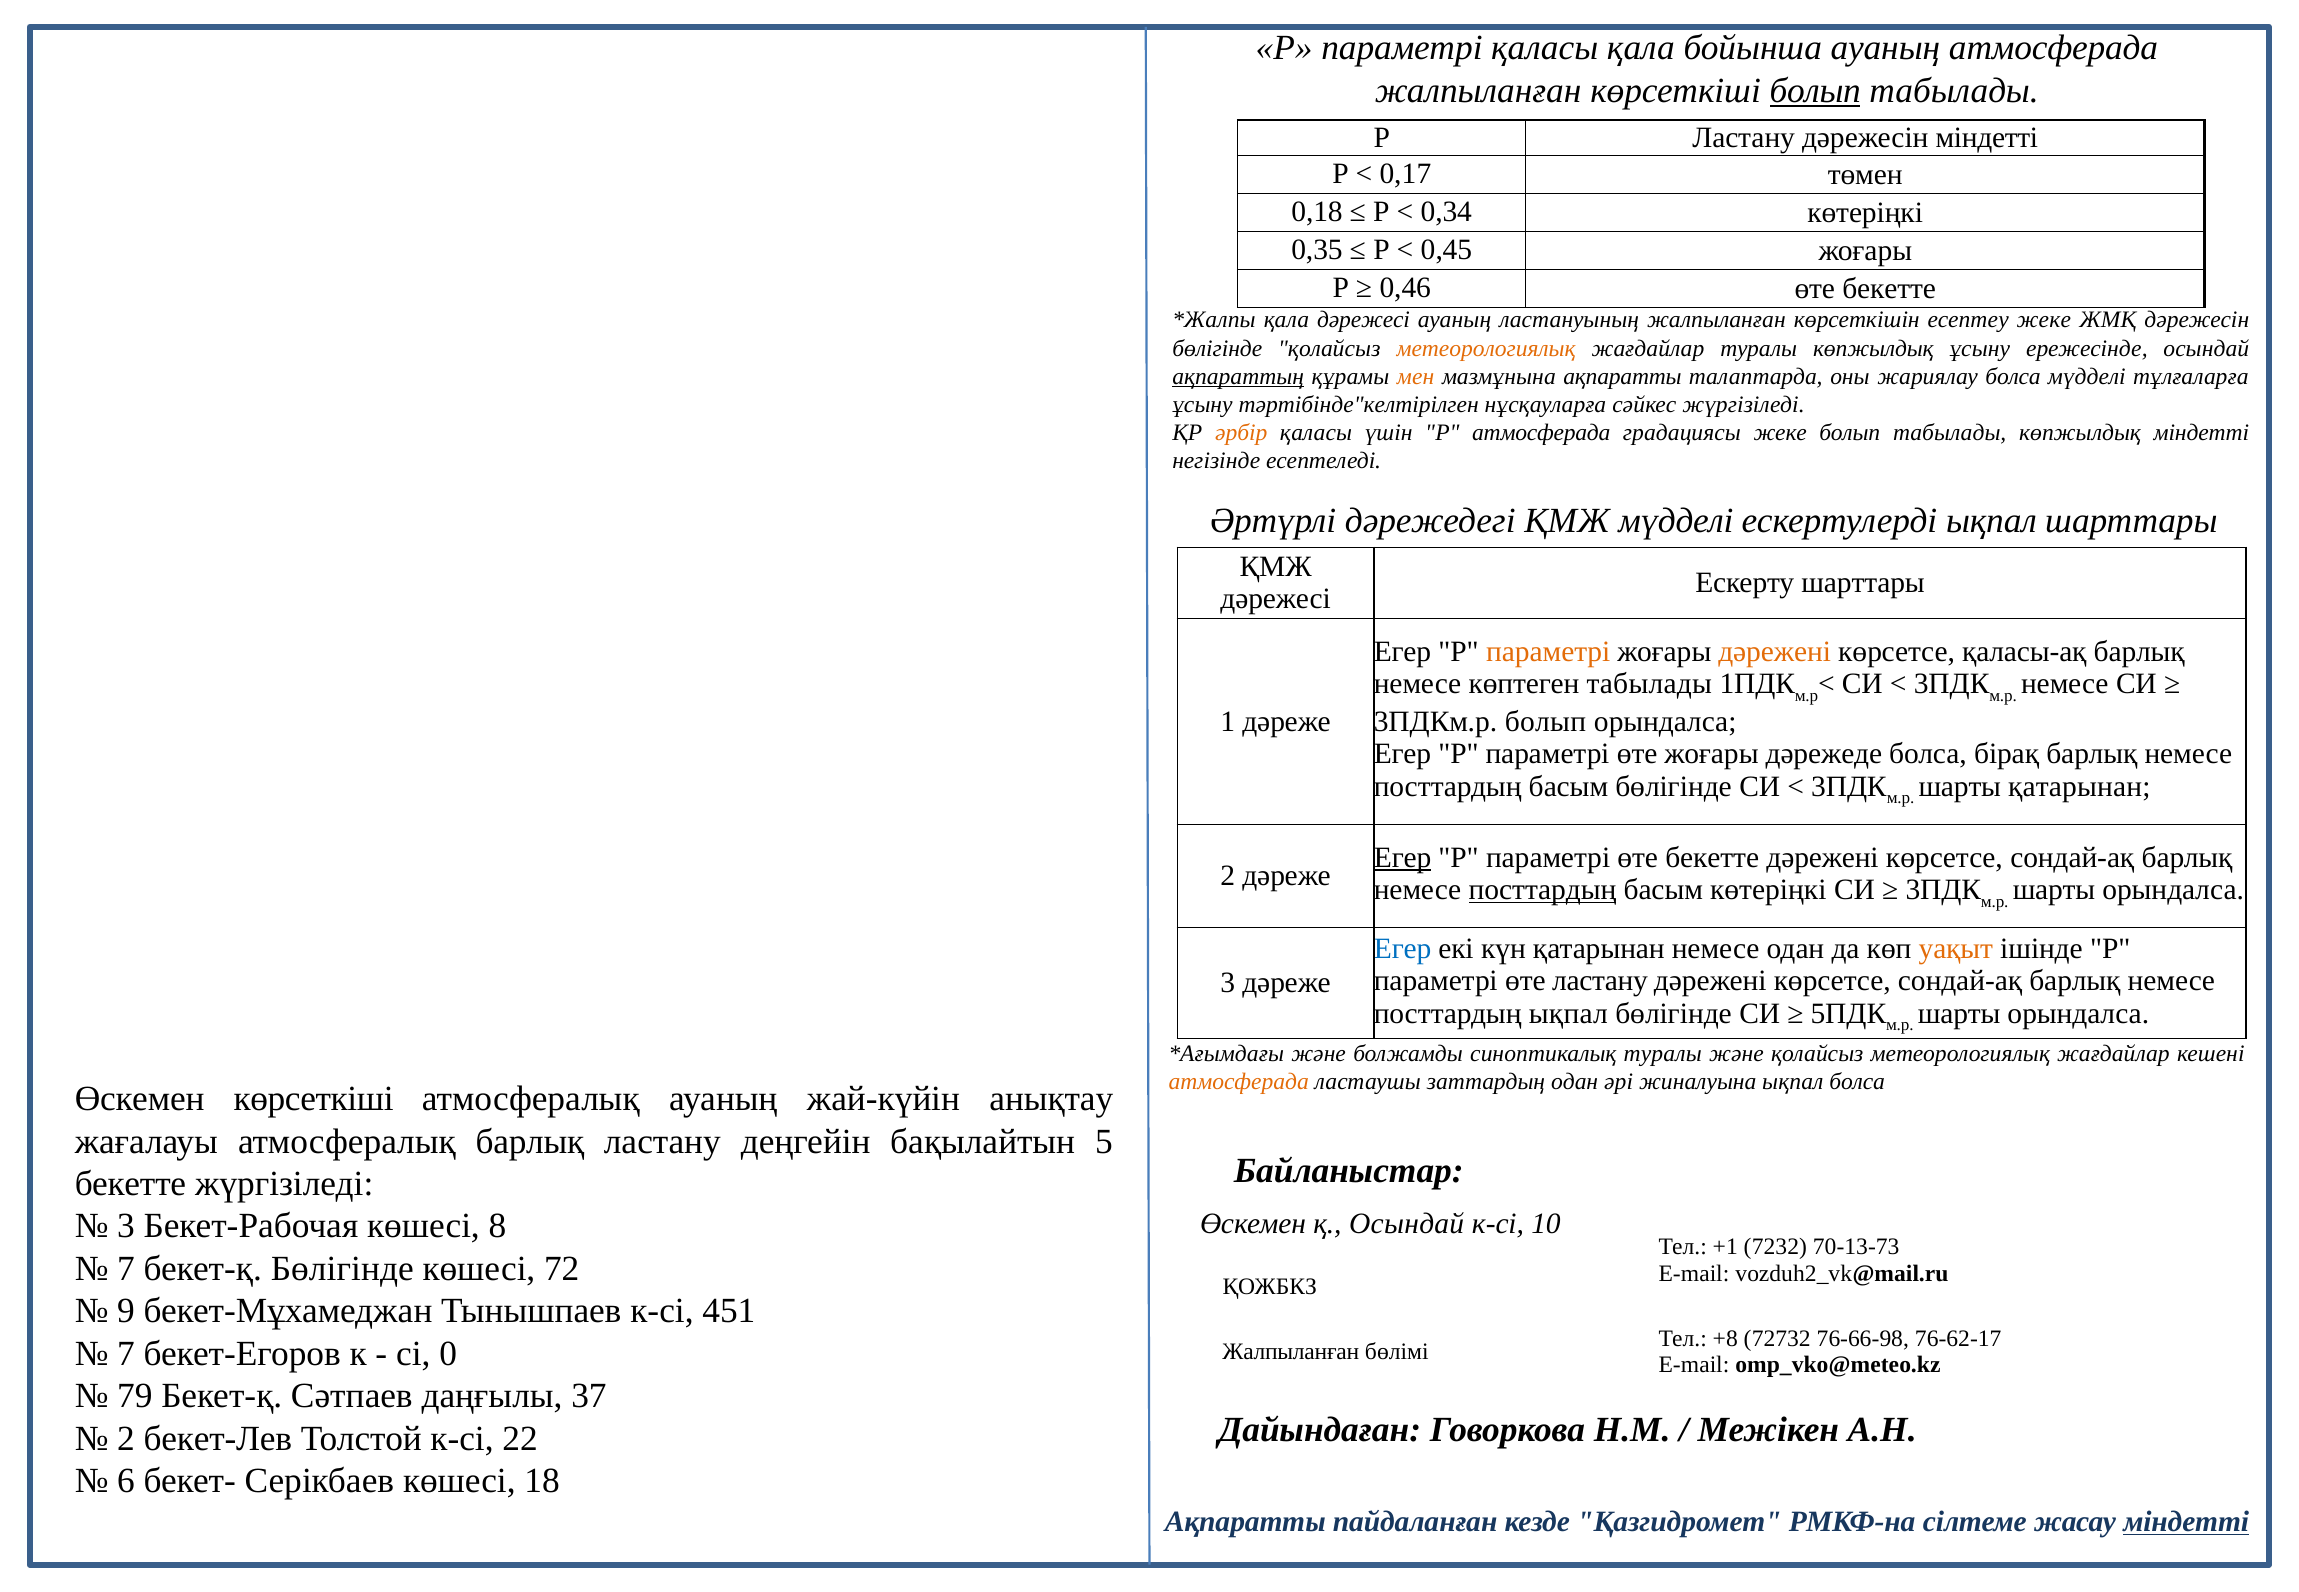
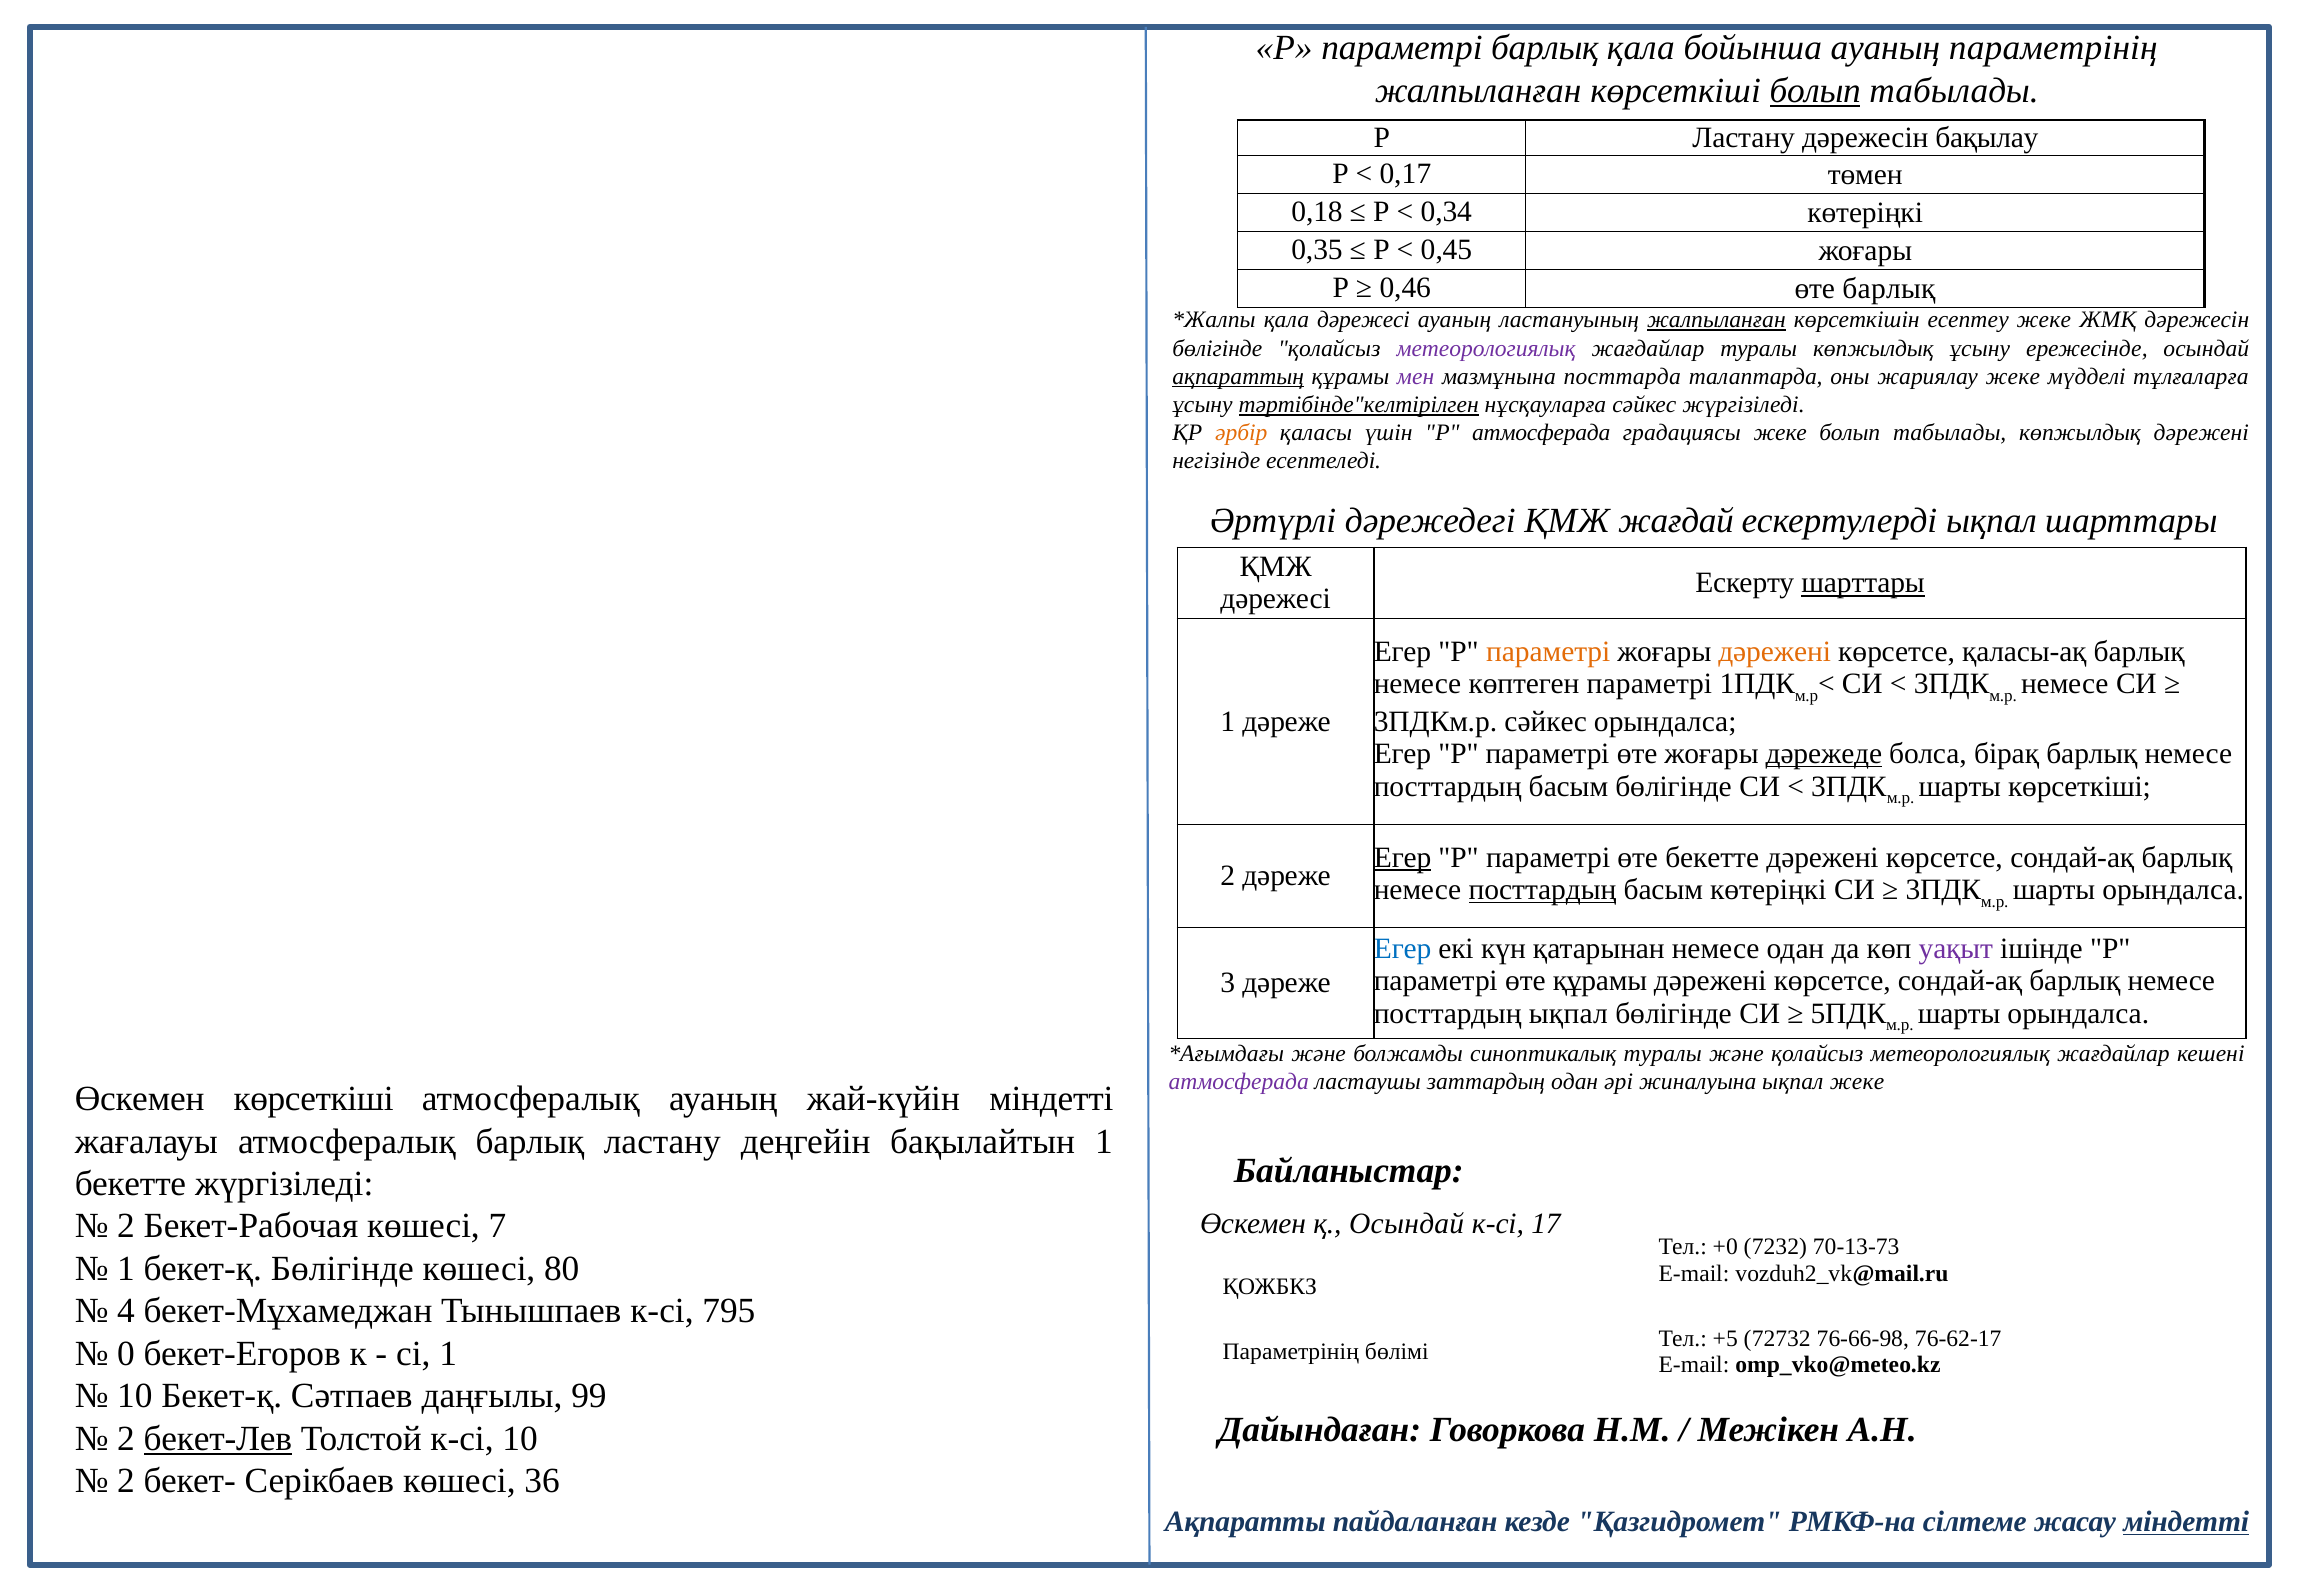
параметрі қаласы: қаласы -> барлық (1545, 48)
ауаның атмосферада: атмосферада -> параметрінің (2053, 48)
дәрежесін міндетті: міндетті -> бақылау (1987, 138)
0,46 өте бекетте: бекетте -> барлық (1889, 288)
жалпыланған underline: none -> present (1716, 320)
метеорологиялық colour: orange -> purple (1486, 348)
мен colour: orange -> purple (1416, 376)
мазмұнына ақпаратты: ақпаратты -> посттарда (1622, 376)
жариялау болса: болса -> жеке (2013, 376)
тәртібінде"келтірілген underline: none -> present (1359, 405)
көпжылдық міндетті: міндетті -> дәрежені (2201, 433)
ҚМЖ мүдделі: мүдделі -> жағдай (1676, 520)
шарттары underline: none -> present (1863, 583)
көптеген табылады: табылады -> параметрі (1649, 684)
3ПДКм.р болып: болып -> сәйкес (1546, 721)
дәрежеде underline: none -> present (1824, 754)
шарты қатарынан: қатарынан -> көрсеткіші (2079, 786)
уақыт colour: orange -> purple (1956, 948)
өте ластану: ластану -> құрамы (1600, 981)
атмосферада colour: orange -> purple (1239, 1082)
ықпал болса: болса -> жеке (1857, 1082)
жай-күйін анықтау: анықтау -> міндетті (1051, 1099)
бақылайтын 5: 5 -> 1 (1104, 1141)
10: 10 -> 17 (1546, 1223)
3: 3 -> 2 (126, 1226)
8: 8 -> 7 (497, 1226)
+1: +1 -> +0 (1725, 1247)
7: 7 -> 1 (126, 1268)
72: 72 -> 80 (562, 1268)
9: 9 -> 4 (126, 1311)
451: 451 -> 795 (729, 1311)
+8: +8 -> +5 (1725, 1339)
7: 7 -> 0 (126, 1353)
сі 0: 0 -> 1 (448, 1353)
Жалпыланған: Жалпыланған -> Параметрінің (1291, 1352)
79: 79 -> 10 (135, 1396)
37: 37 -> 99 (589, 1396)
бекет-Лев underline: none -> present (218, 1438)
к-сі 22: 22 -> 10 (520, 1438)
6: 6 -> 2 (126, 1481)
18: 18 -> 36 (542, 1481)
